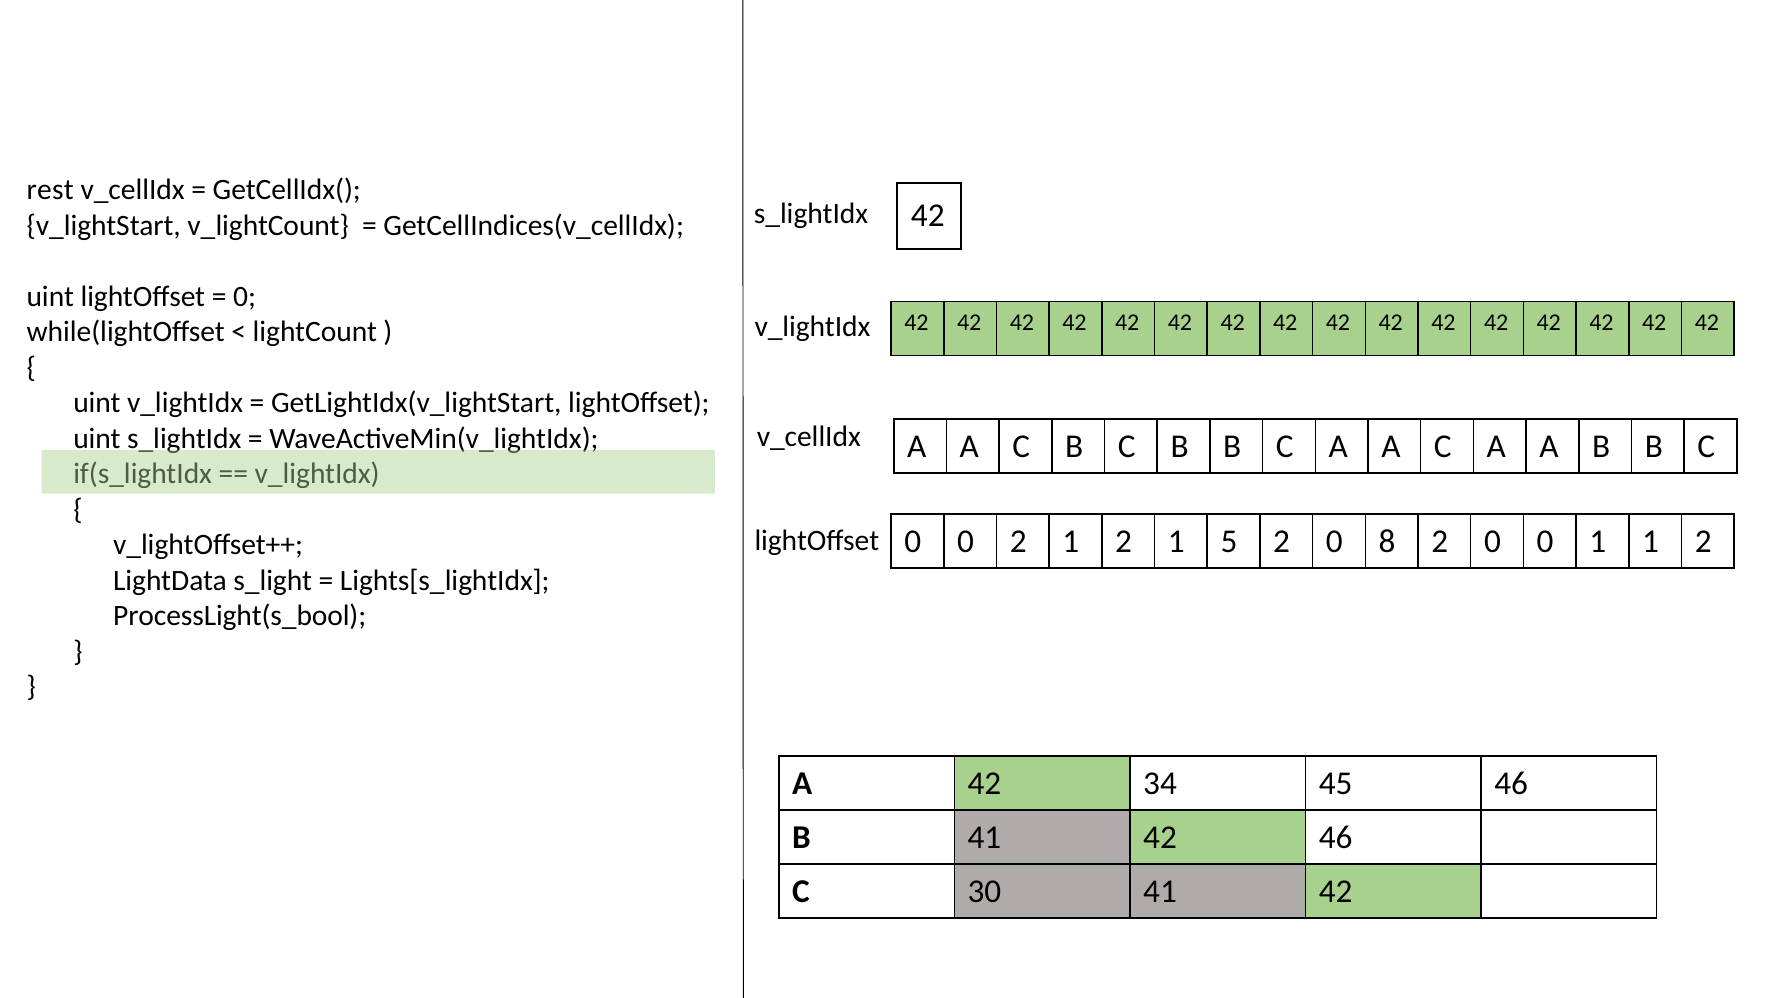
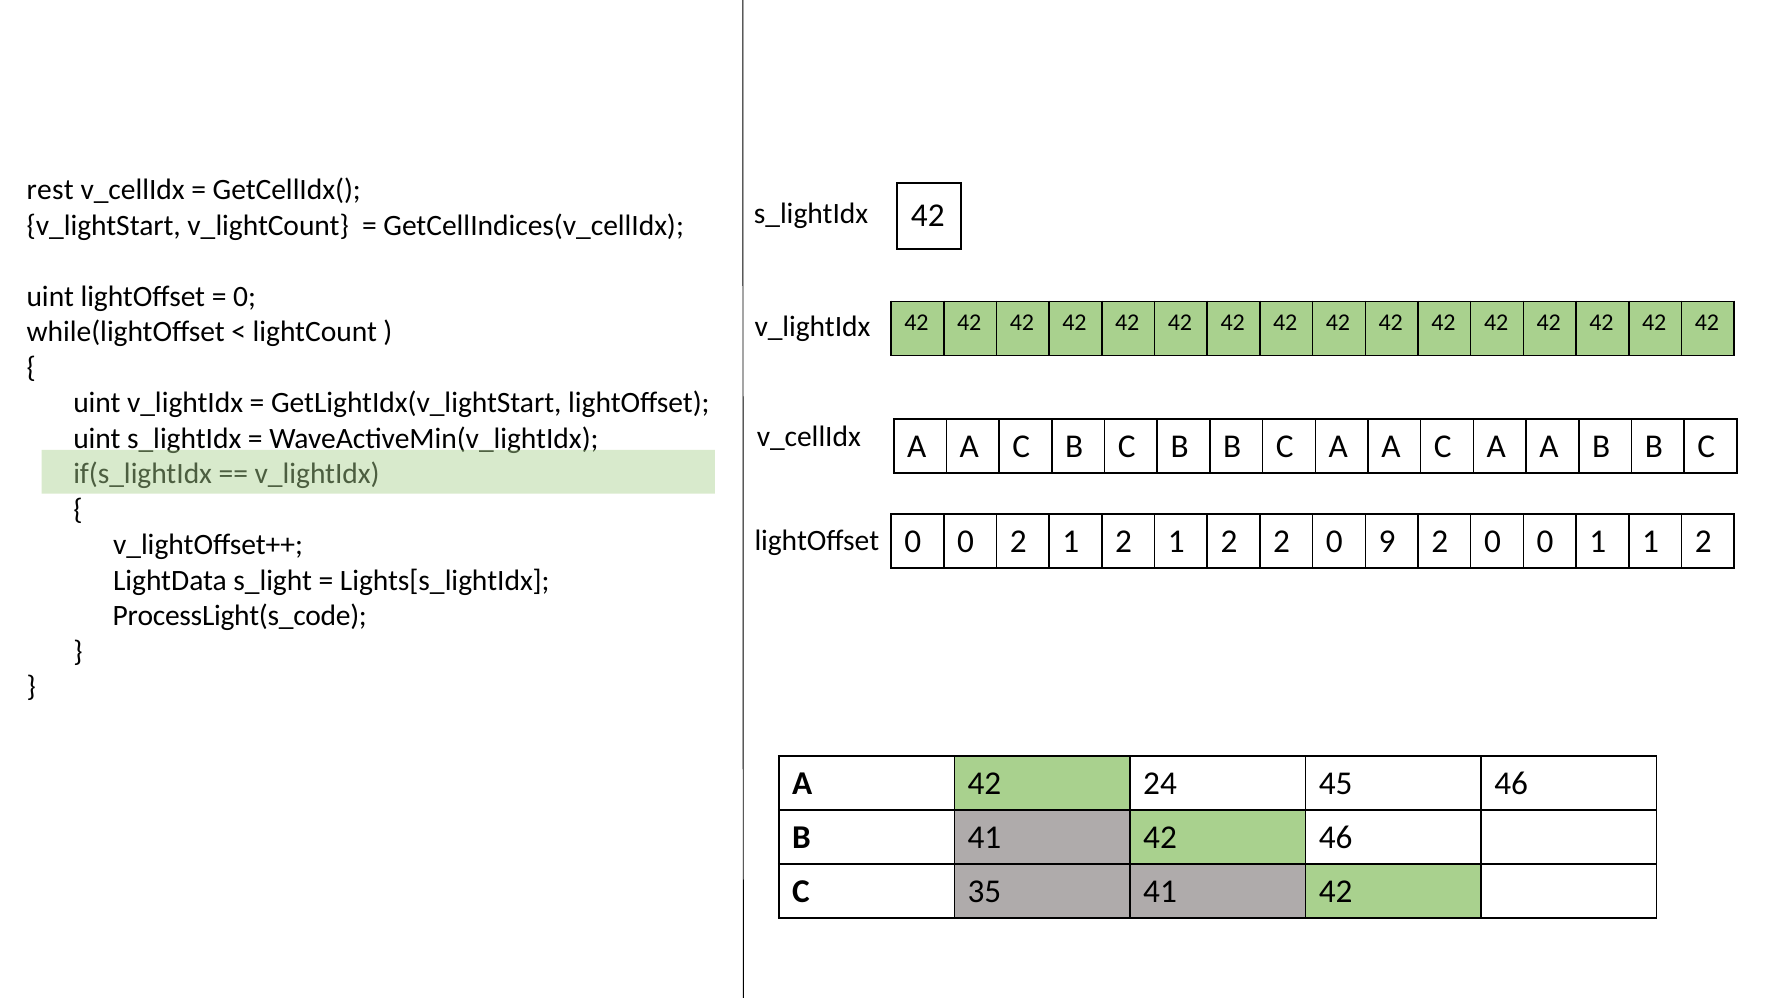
1 2 1 5: 5 -> 2 (1229, 542)
8: 8 -> 9 (1387, 542)
ProcessLight(s_bool: ProcessLight(s_bool -> ProcessLight(s_code (240, 616)
34: 34 -> 24 (1160, 783)
30: 30 -> 35 (984, 891)
